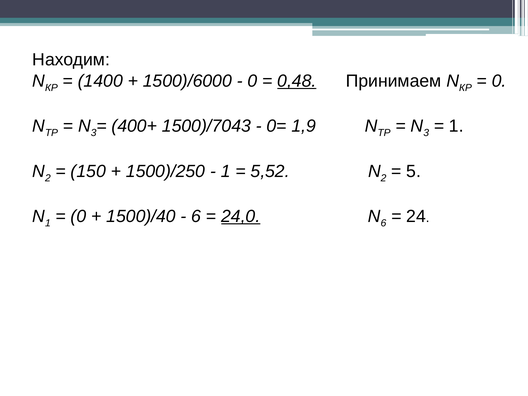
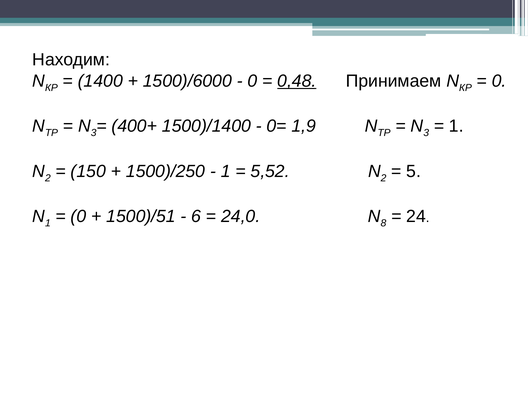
1500)/7043: 1500)/7043 -> 1500)/1400 (206, 126)
1500)/40: 1500)/40 -> 1500)/51 (141, 216)
24,0 underline: present -> none (241, 216)
6: 6 -> 8 (383, 223)
